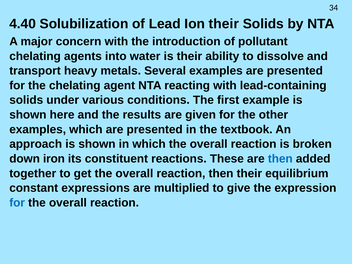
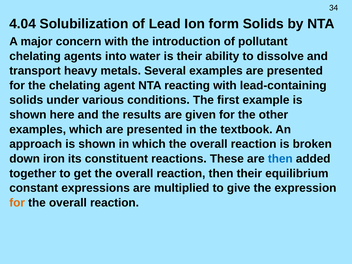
4.40: 4.40 -> 4.04 (23, 24)
Ion their: their -> form (224, 24)
for colour: blue -> orange (17, 203)
